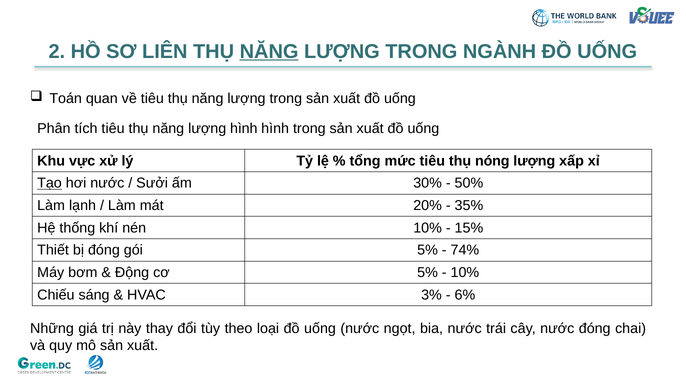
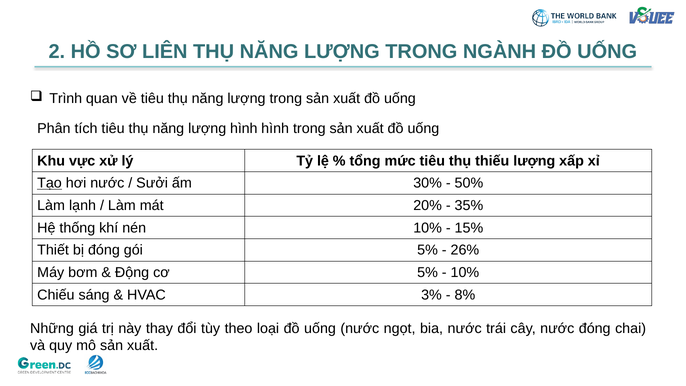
NĂNG underline: present -> none (269, 51)
Toán: Toán -> Trình (66, 99)
nóng: nóng -> thiếu (492, 161)
74%: 74% -> 26% (465, 250)
6%: 6% -> 8% (465, 295)
